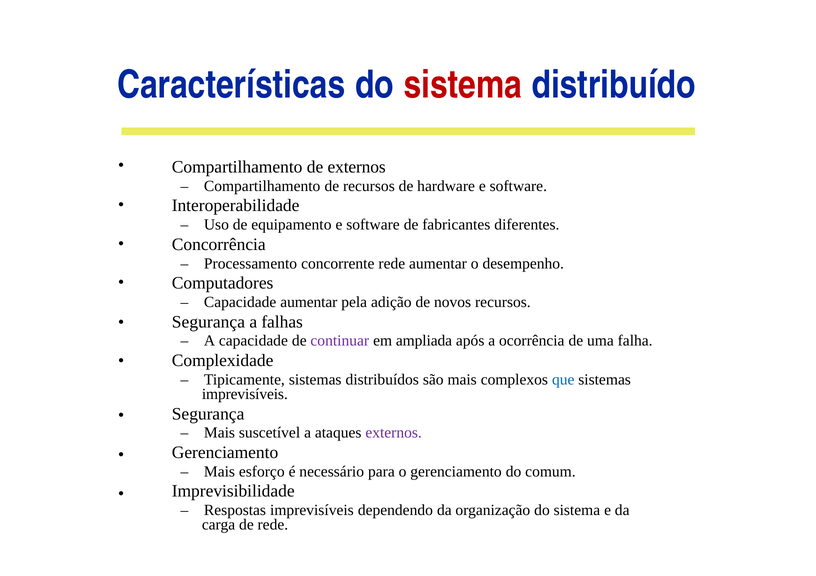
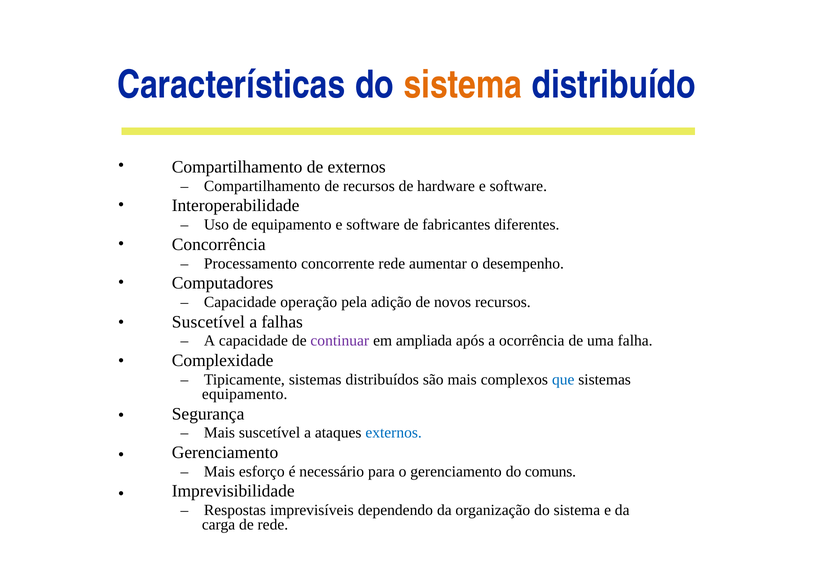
sistema colour: red -> orange (463, 85)
Capacidade aumentar: aumentar -> operação (309, 302)
Segurança: Segurança -> Suscetível (208, 322)
imprevisíveis: imprevisíveis -> equipamento (245, 395)
externos colour: purple -> blue (394, 433)
comum: comum -> comuns (551, 472)
